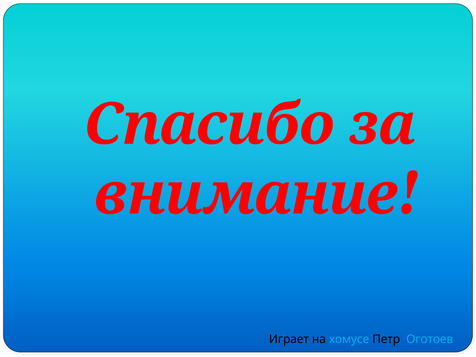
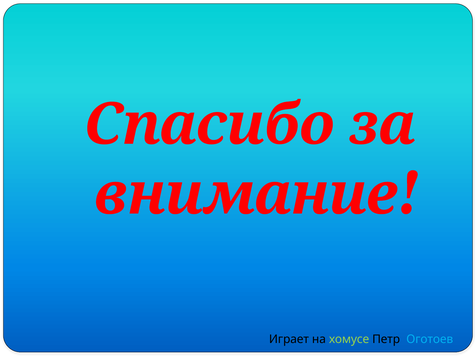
хомусе colour: light blue -> light green (349, 339)
